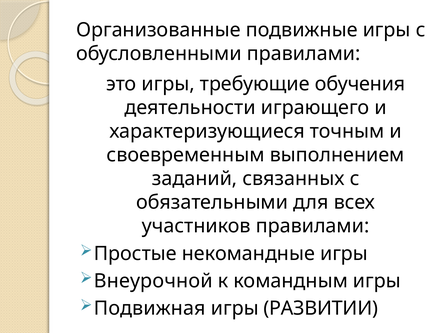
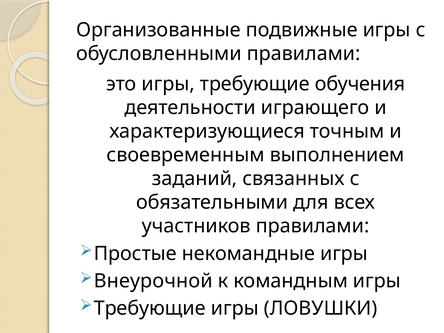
Подвижная: Подвижная -> Требующие (150, 308)
РАЗВИТИИ: РАЗВИТИИ -> ЛОВУШКИ (321, 308)
